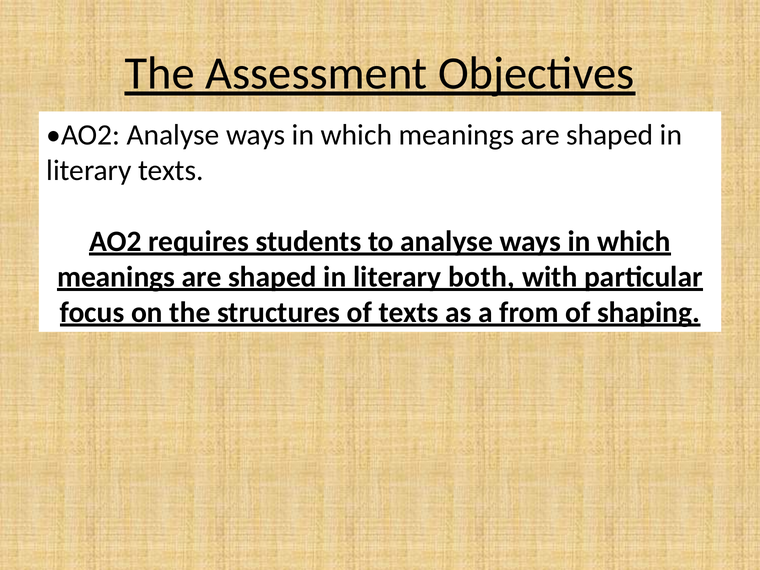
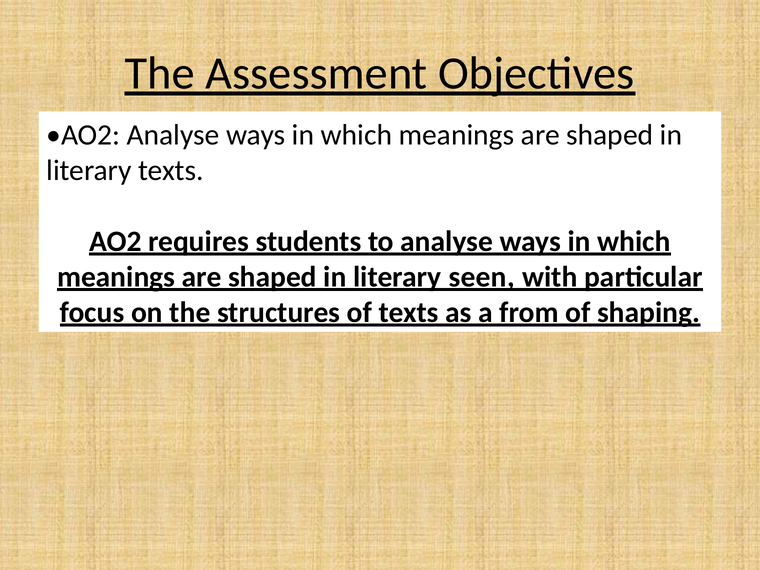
both: both -> seen (482, 277)
